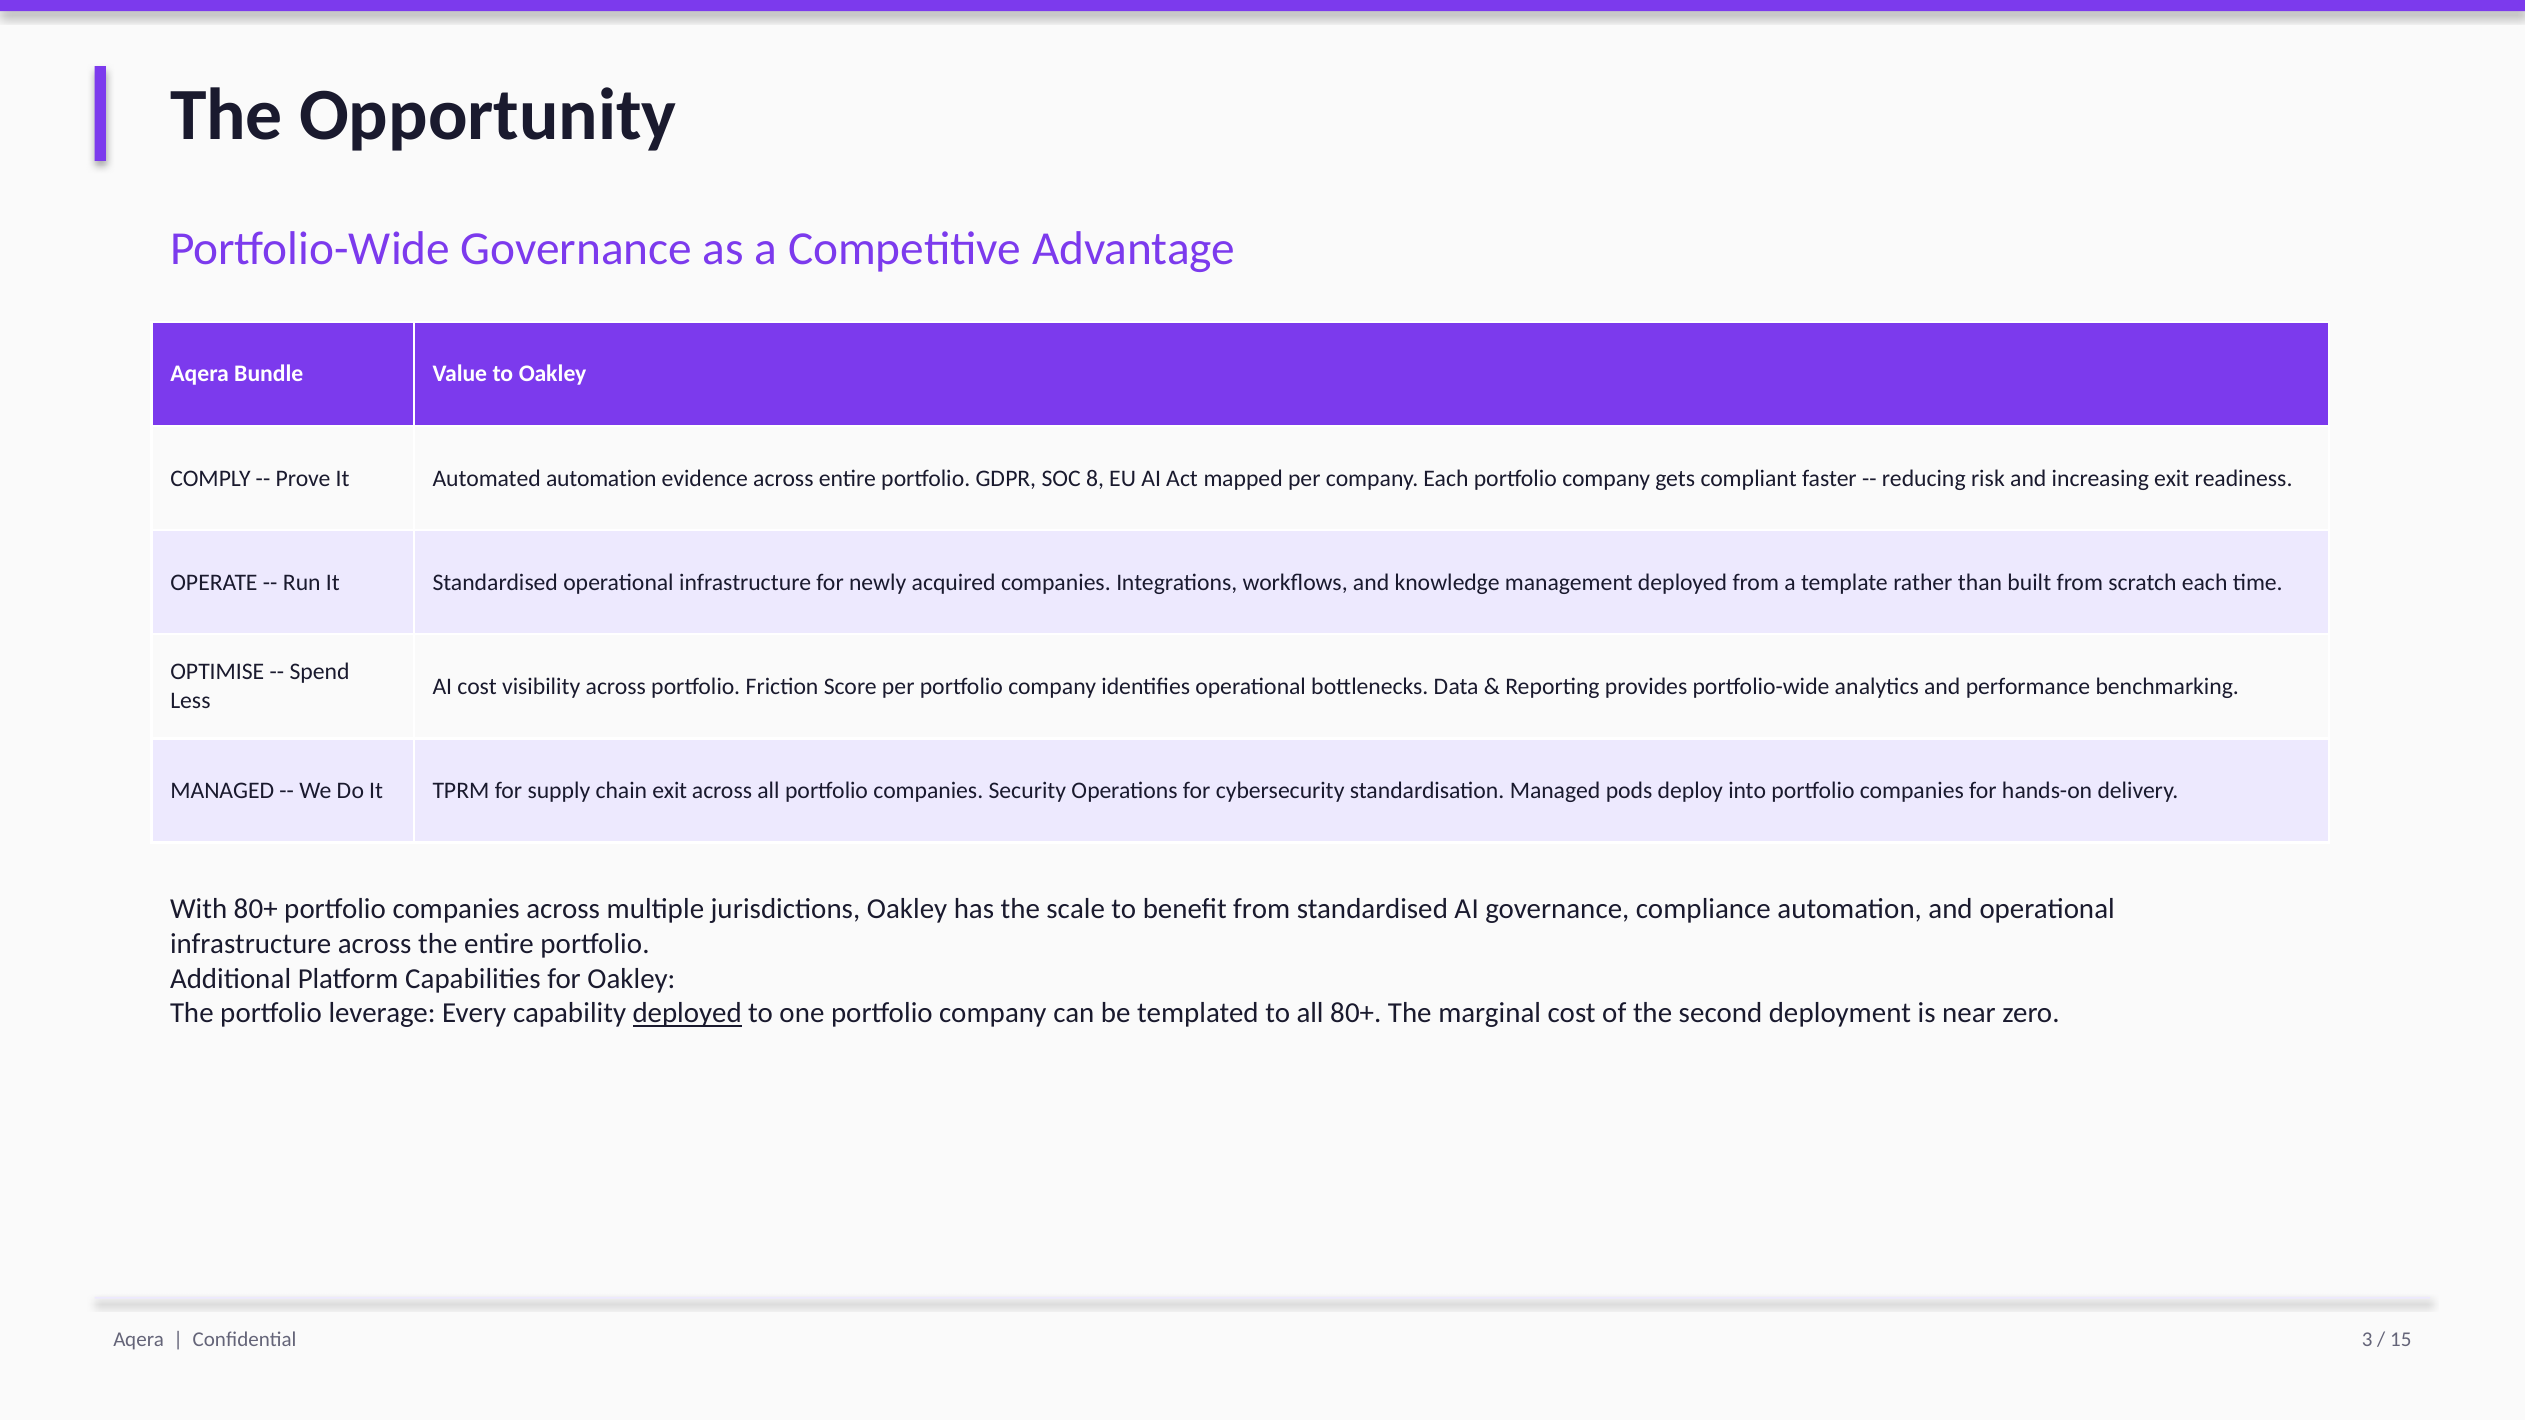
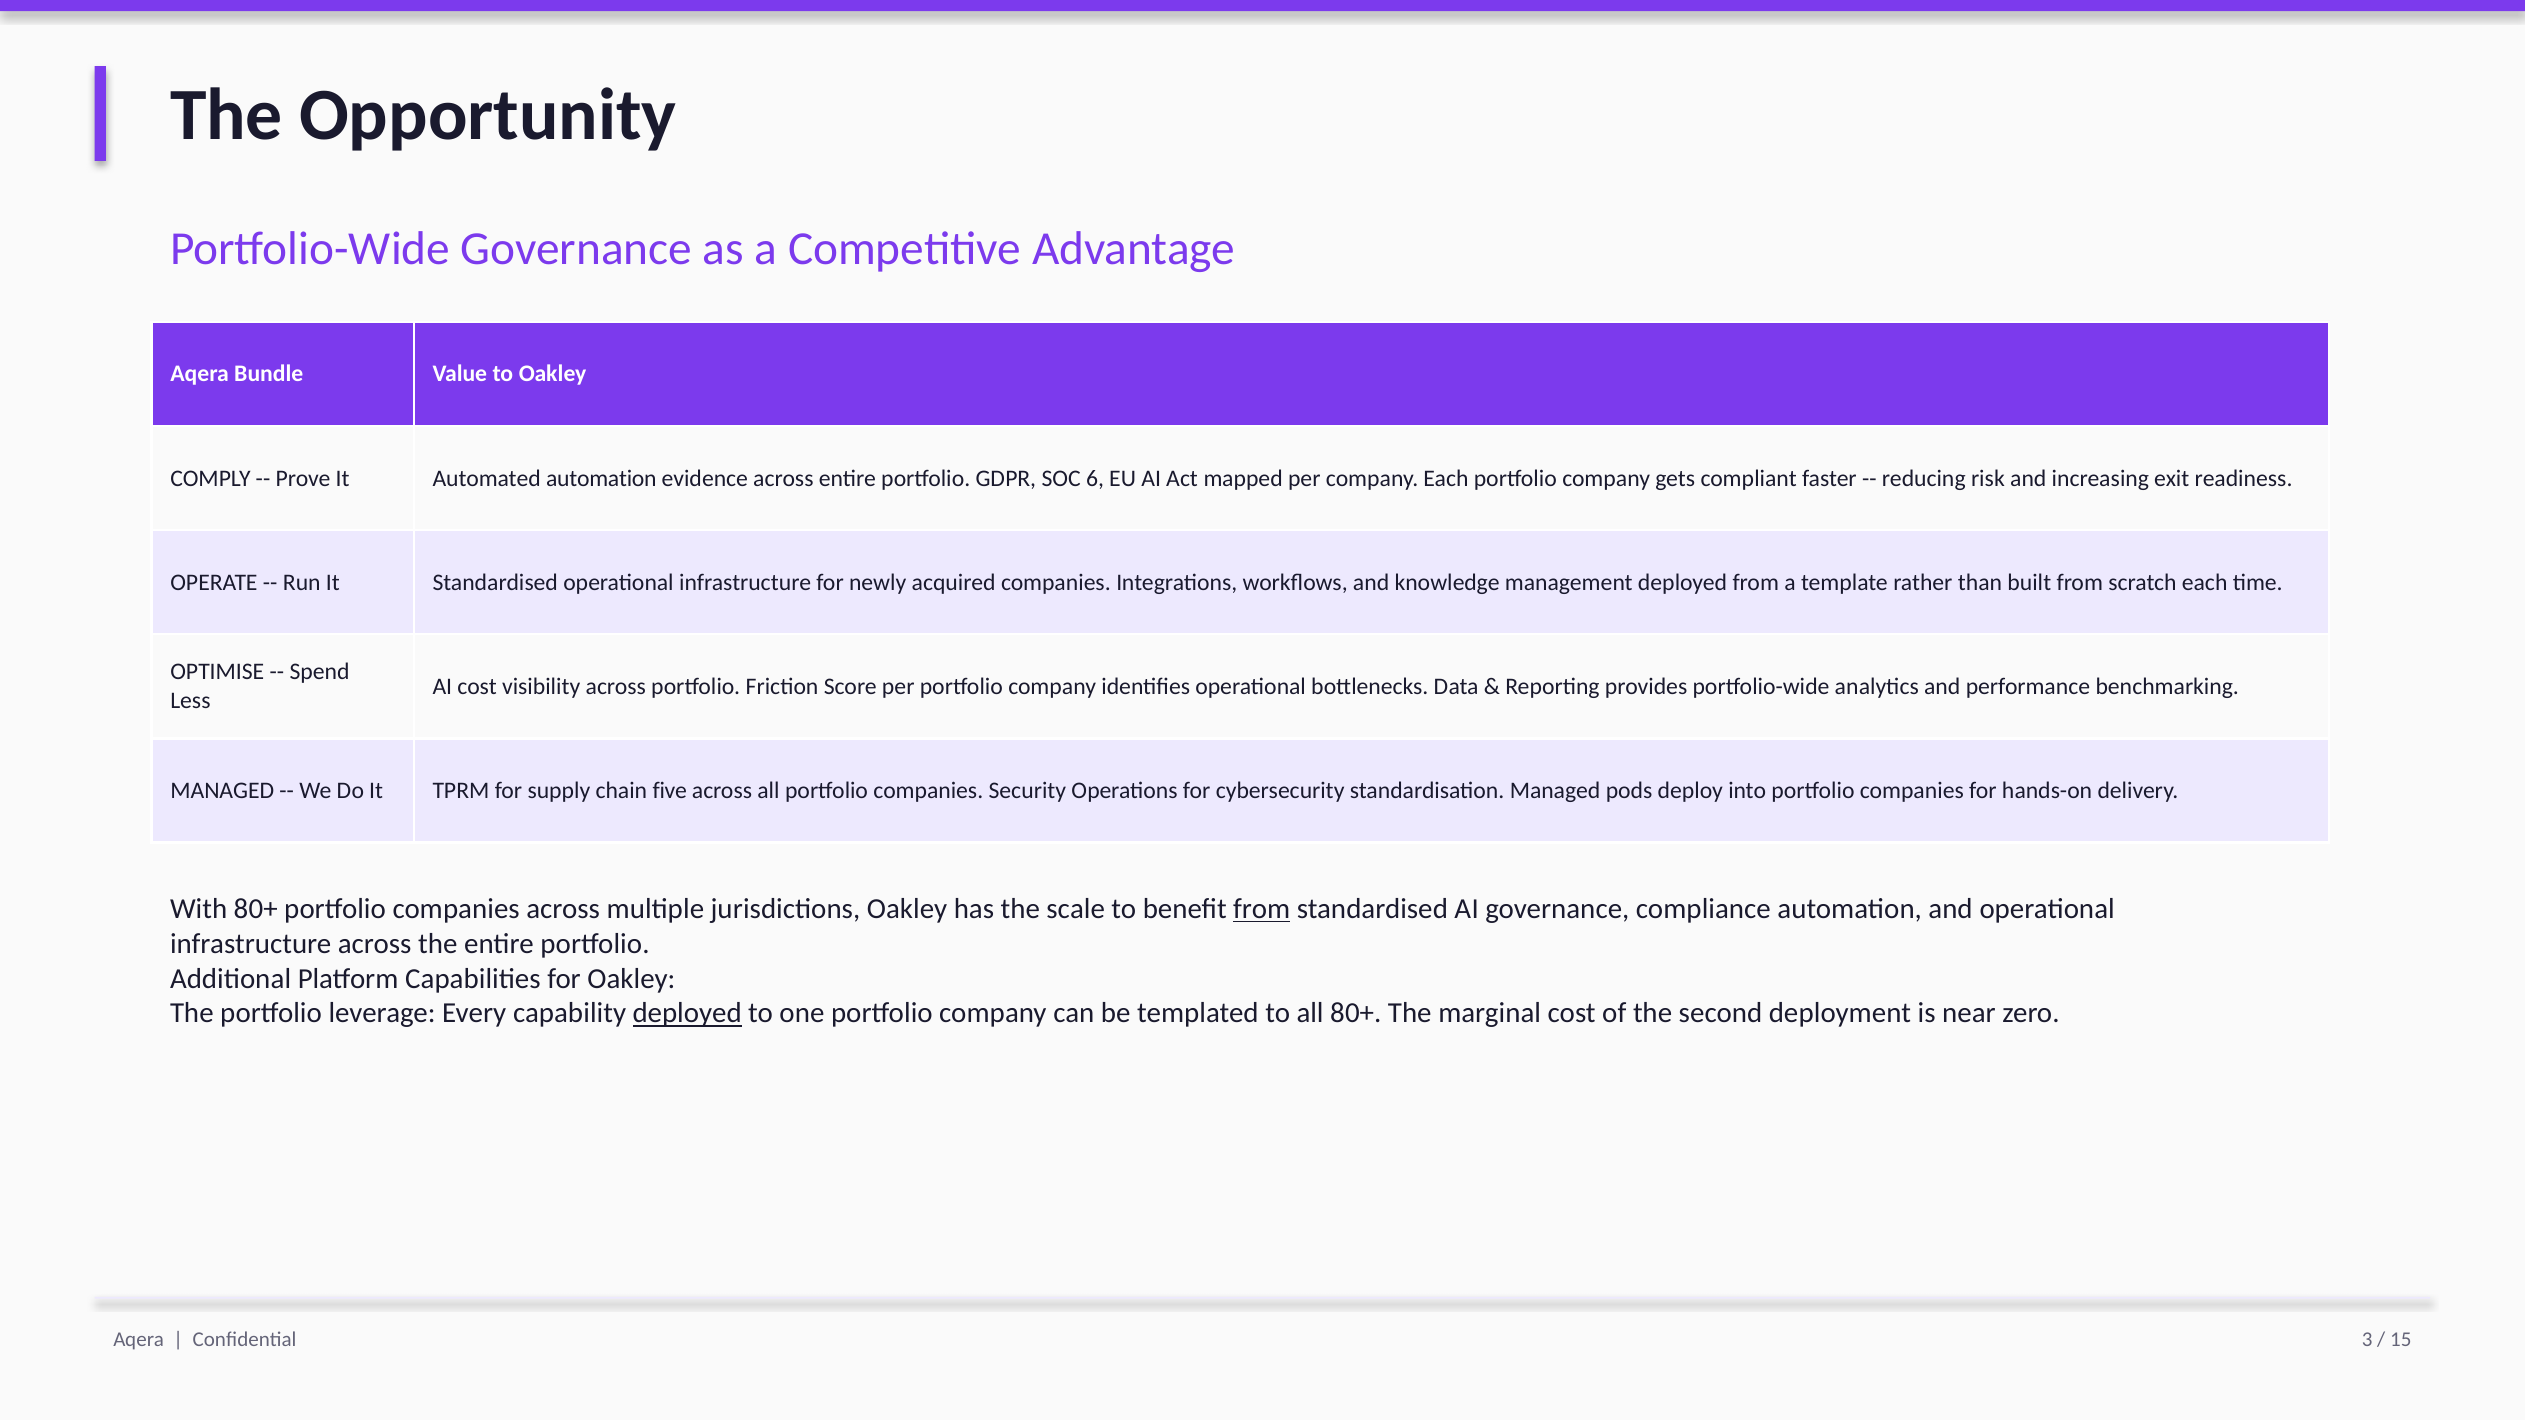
8: 8 -> 6 (1095, 478)
chain exit: exit -> five (670, 791)
from underline: none -> present (1262, 909)
